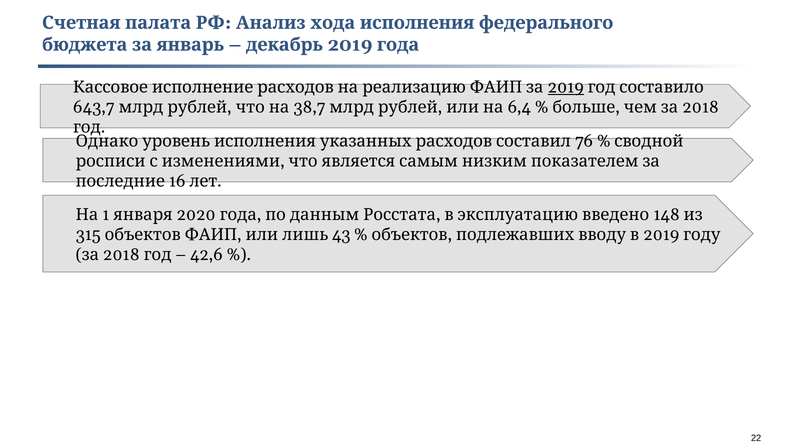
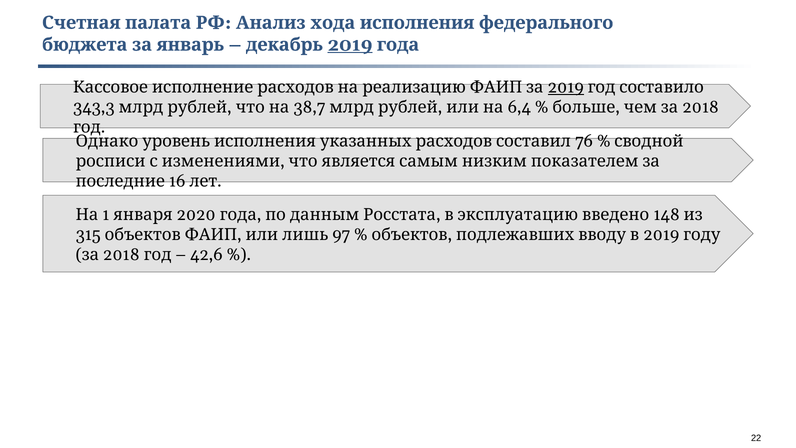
2019 underline: none -> present (350, 45)
643,7: 643,7 -> 343,3 (94, 107)
43: 43 -> 97 (341, 235)
